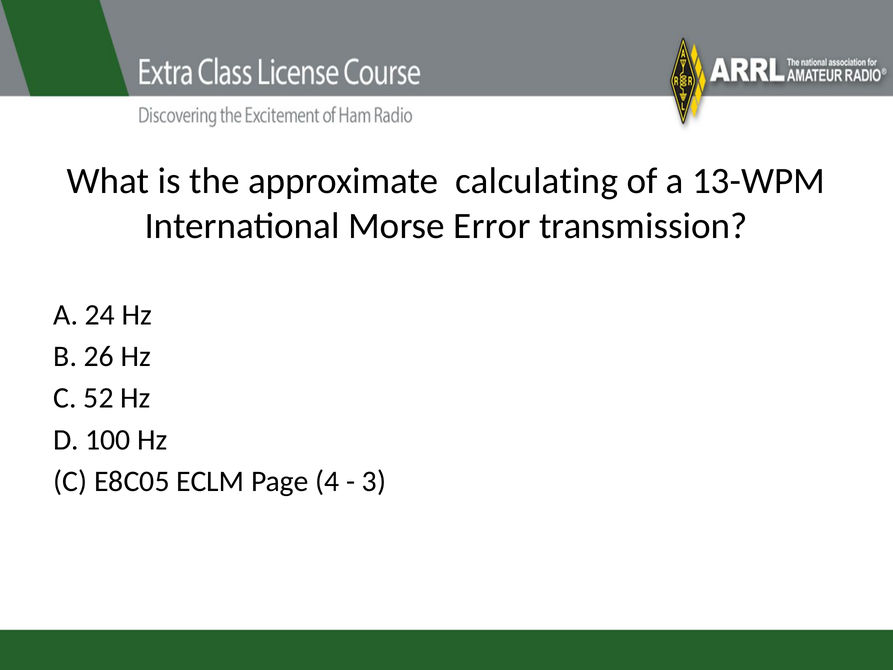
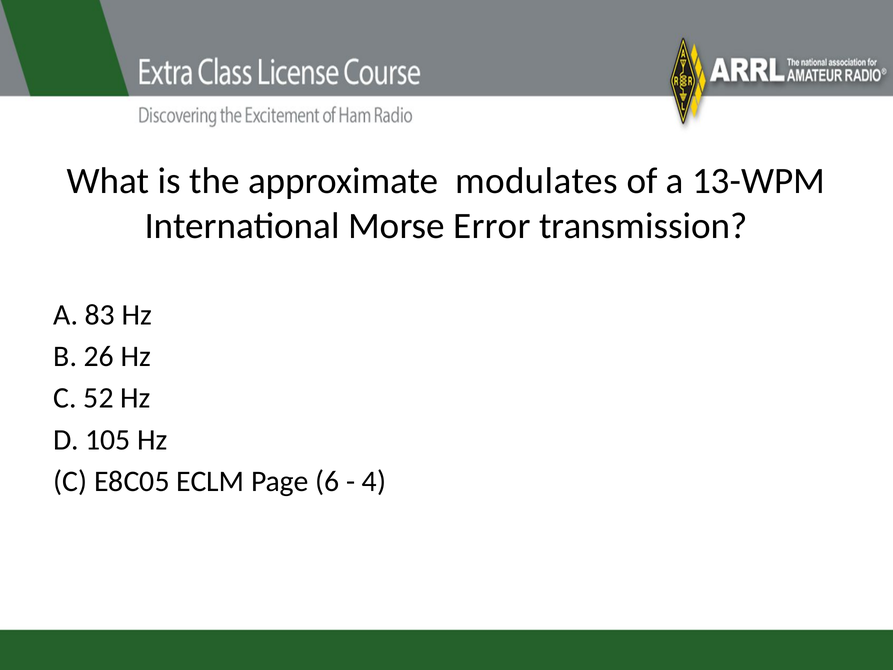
calculating: calculating -> modulates (536, 181)
24: 24 -> 83 (100, 315)
100: 100 -> 105 (108, 440)
4: 4 -> 6 (327, 481)
3: 3 -> 4 (374, 481)
